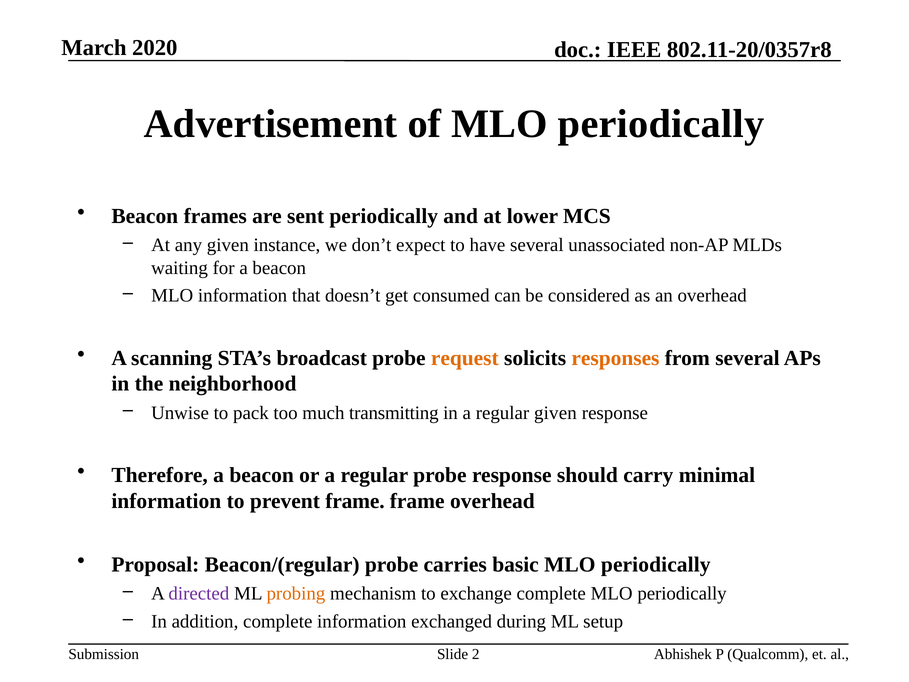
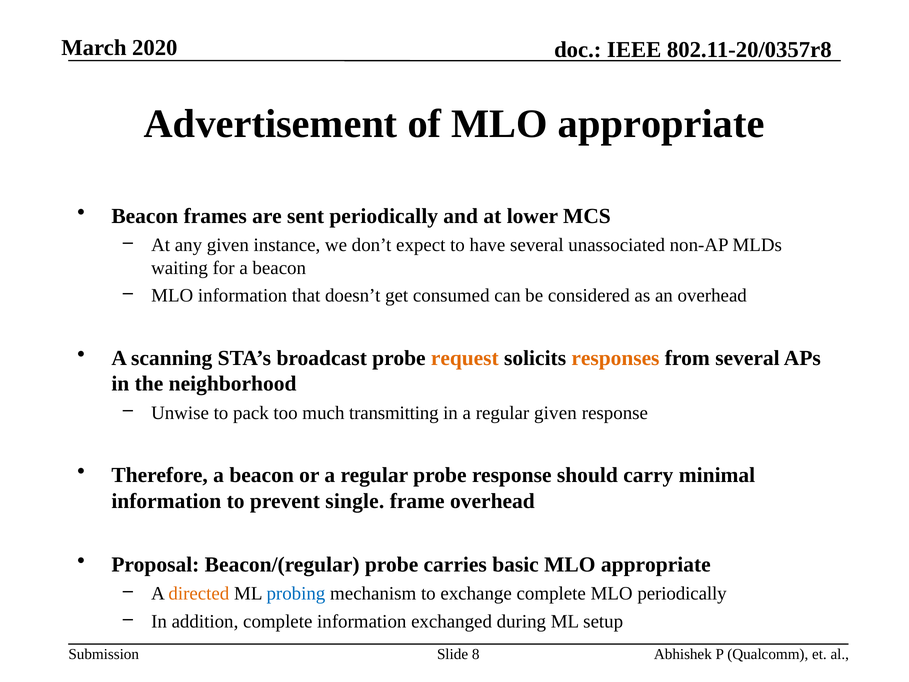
of MLO periodically: periodically -> appropriate (661, 124)
prevent frame: frame -> single (355, 501)
basic MLO periodically: periodically -> appropriate (656, 564)
directed colour: purple -> orange (199, 593)
probing colour: orange -> blue (296, 593)
2: 2 -> 8 (476, 654)
